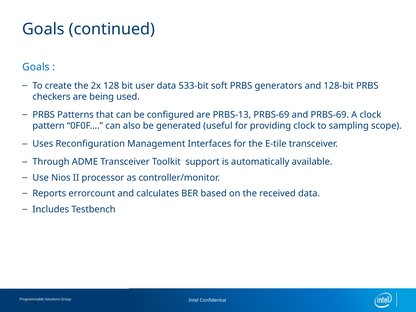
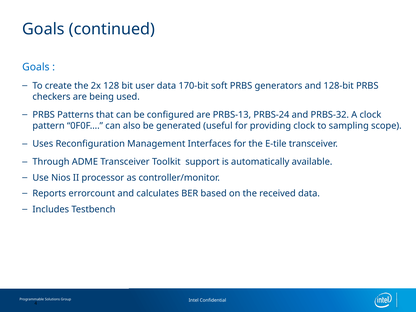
533-bit: 533-bit -> 170-bit (194, 86)
PRBS-13 PRBS-69: PRBS-69 -> PRBS-24 (271, 115)
and PRBS-69: PRBS-69 -> PRBS-32 (330, 115)
